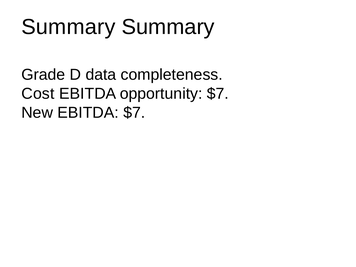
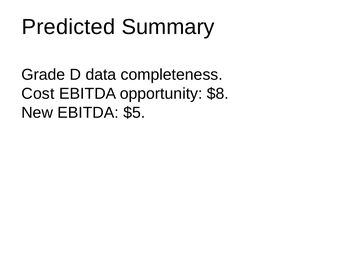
Summary: Summary -> Predicted (68, 27)
opportunity $7: $7 -> $8 (218, 94)
EBITDA $7: $7 -> $5 (134, 113)
